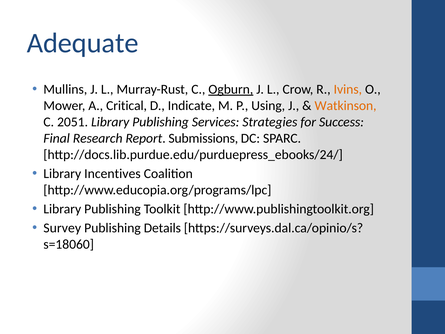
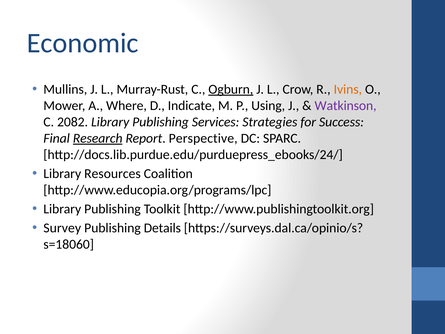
Adequate: Adequate -> Economic (83, 43)
Critical: Critical -> Where (127, 106)
Watkinson colour: orange -> purple (346, 106)
2051: 2051 -> 2082 (73, 122)
Research underline: none -> present (98, 138)
Submissions: Submissions -> Perspective (203, 138)
Incentives: Incentives -> Resources (112, 173)
